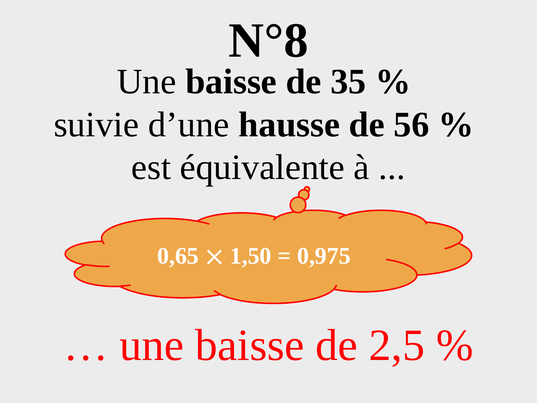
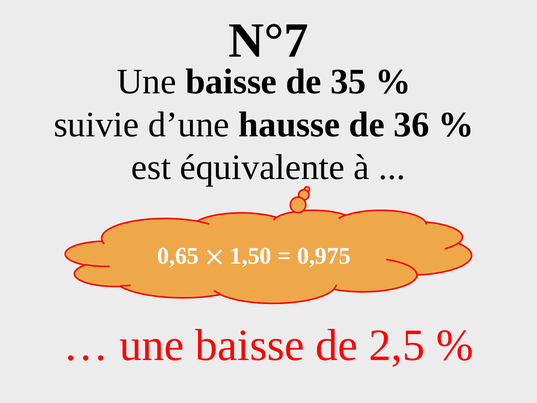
N°8: N°8 -> N°7 (268, 41)
56: 56 -> 36 (411, 124)
